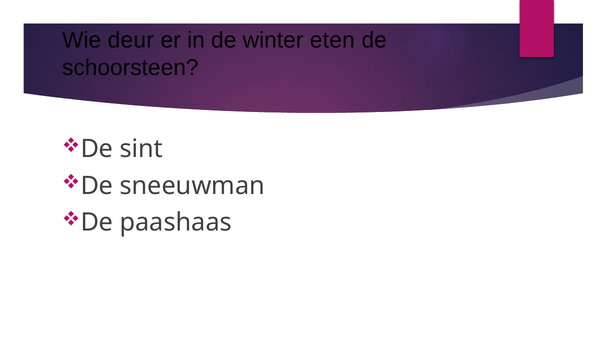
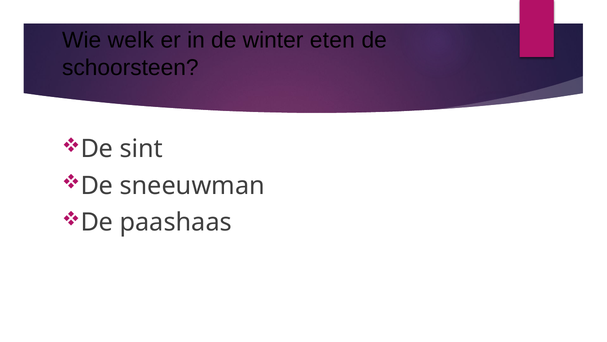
deur: deur -> welk (131, 40)
